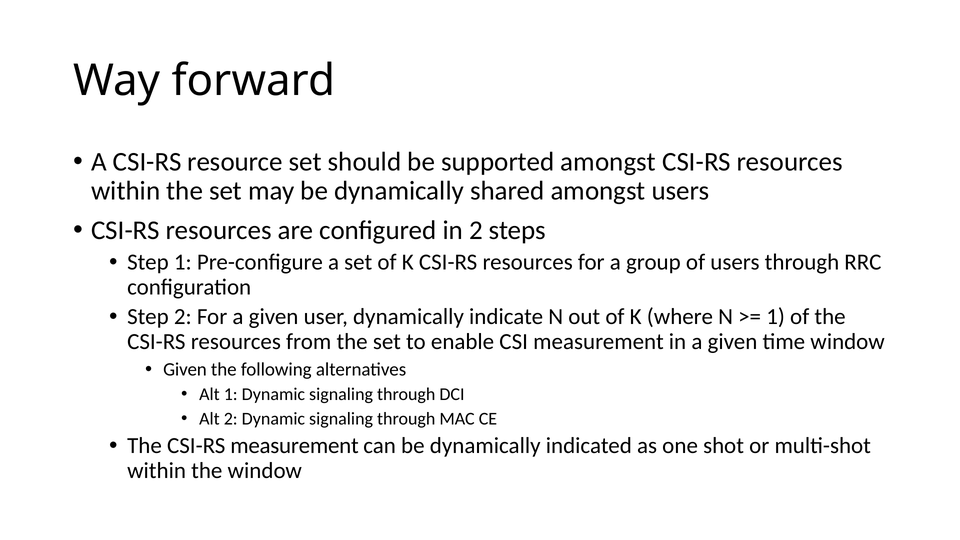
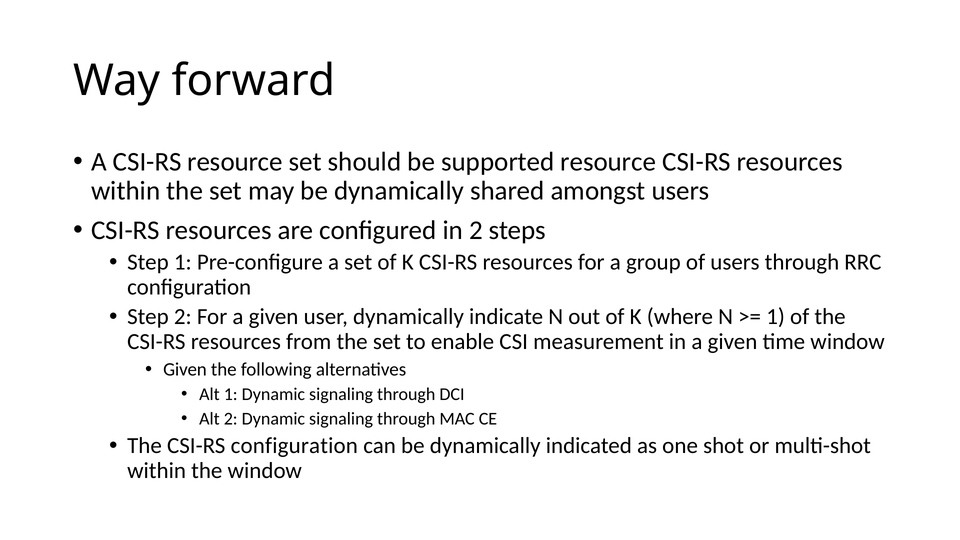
supported amongst: amongst -> resource (608, 162)
CSI-RS measurement: measurement -> configuration (294, 446)
